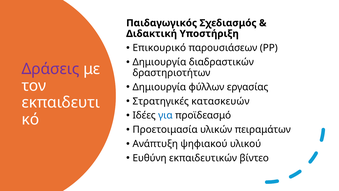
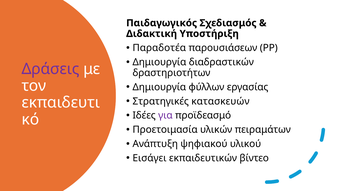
Επικουρικό: Επικουρικό -> Παραδοτέα (159, 48)
για colour: blue -> purple (165, 115)
Ευθύνη: Ευθύνη -> Εισάγει (150, 158)
